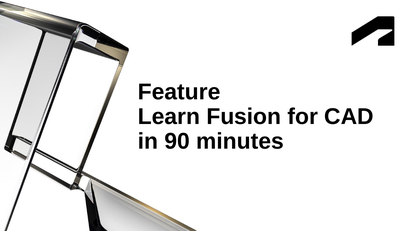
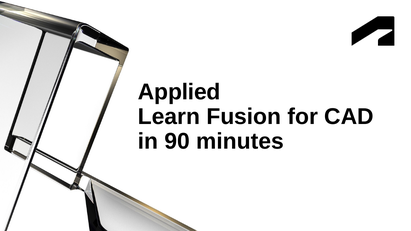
Feature: Feature -> Applied (179, 92)
